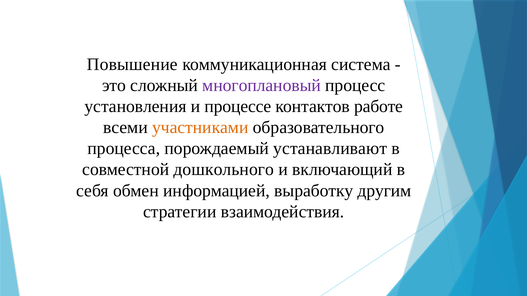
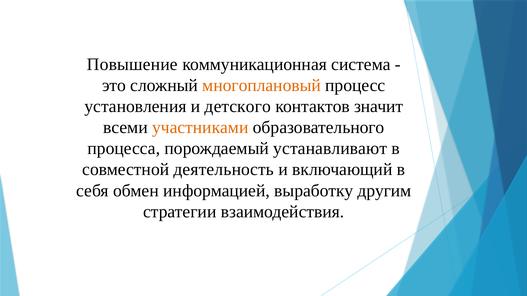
многоплановый colour: purple -> orange (262, 85)
процессе: процессе -> детского (238, 107)
работе: работе -> значит (379, 107)
дошкольного: дошкольного -> деятельность (224, 170)
